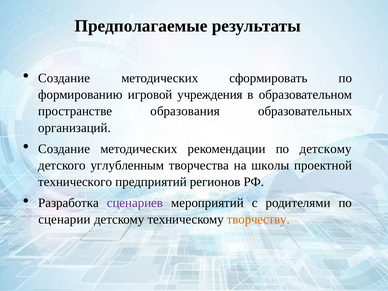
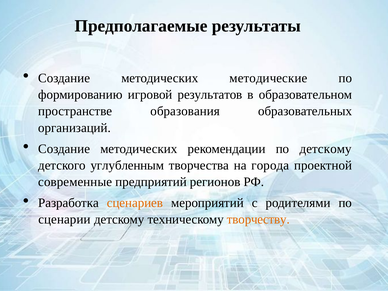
сформировать: сформировать -> методические (268, 78)
учреждения: учреждения -> результатов (210, 95)
школы: школы -> города (270, 165)
технического: технического -> современные (75, 182)
сценариев colour: purple -> orange (135, 203)
